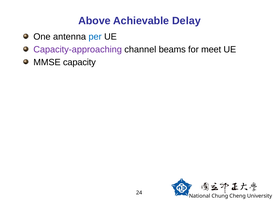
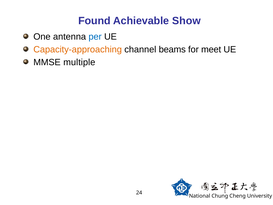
Above: Above -> Found (94, 21)
Delay: Delay -> Show (186, 21)
Capacity-approaching colour: purple -> orange (78, 49)
capacity: capacity -> multiple (79, 62)
